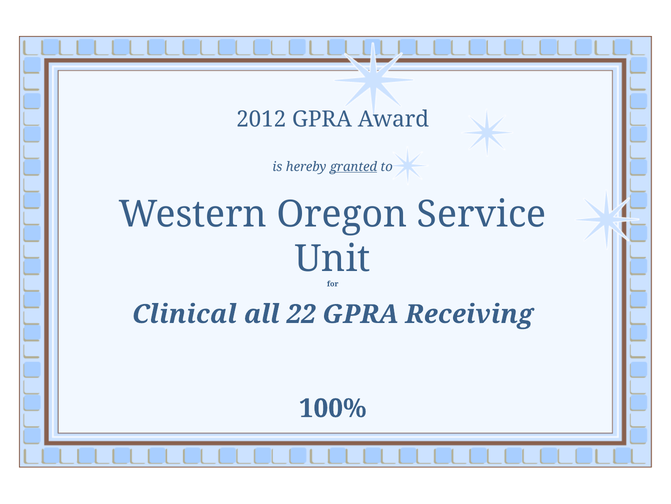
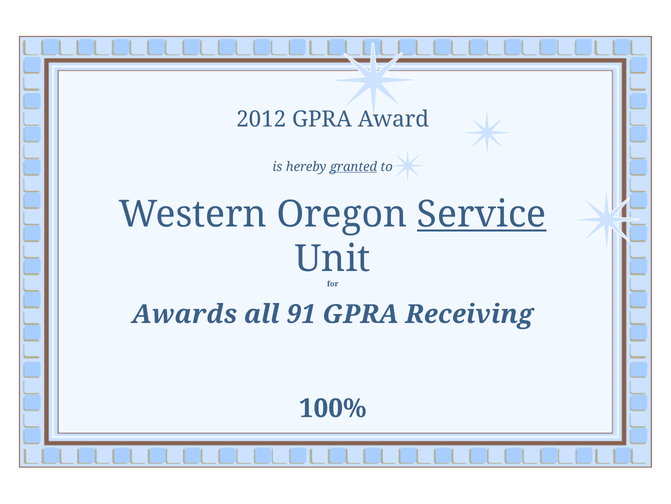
Service underline: none -> present (482, 214)
Clinical: Clinical -> Awards (185, 314)
22: 22 -> 91 (301, 314)
